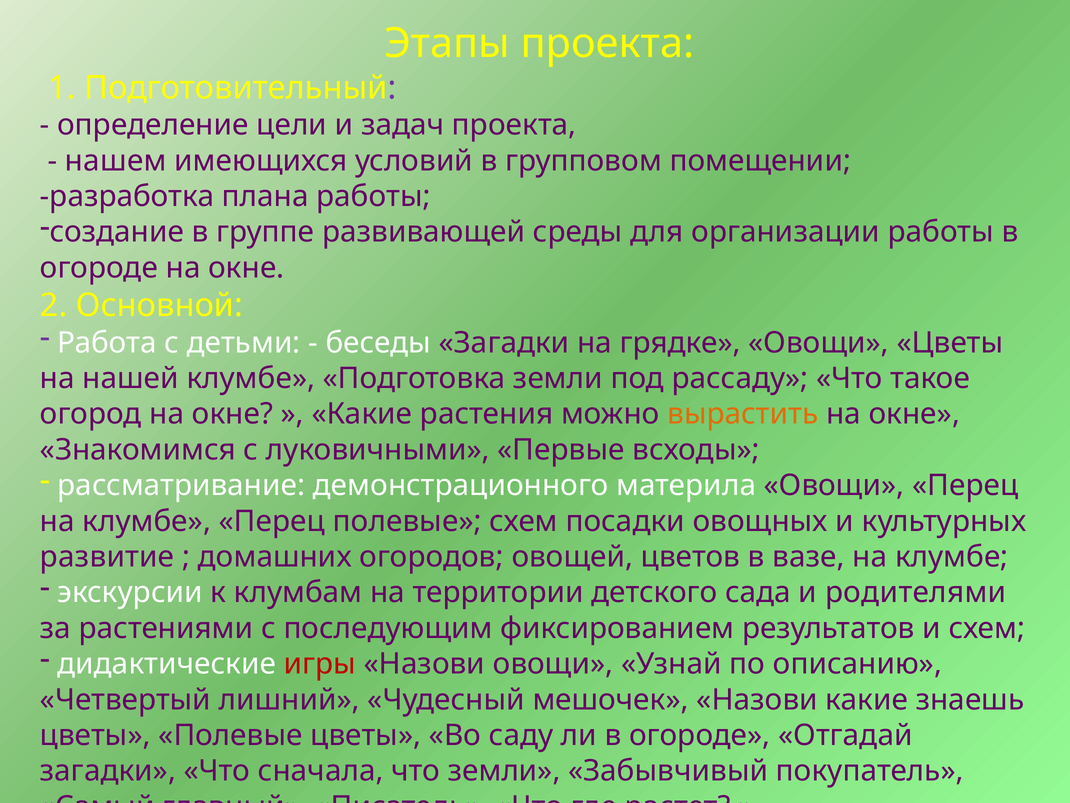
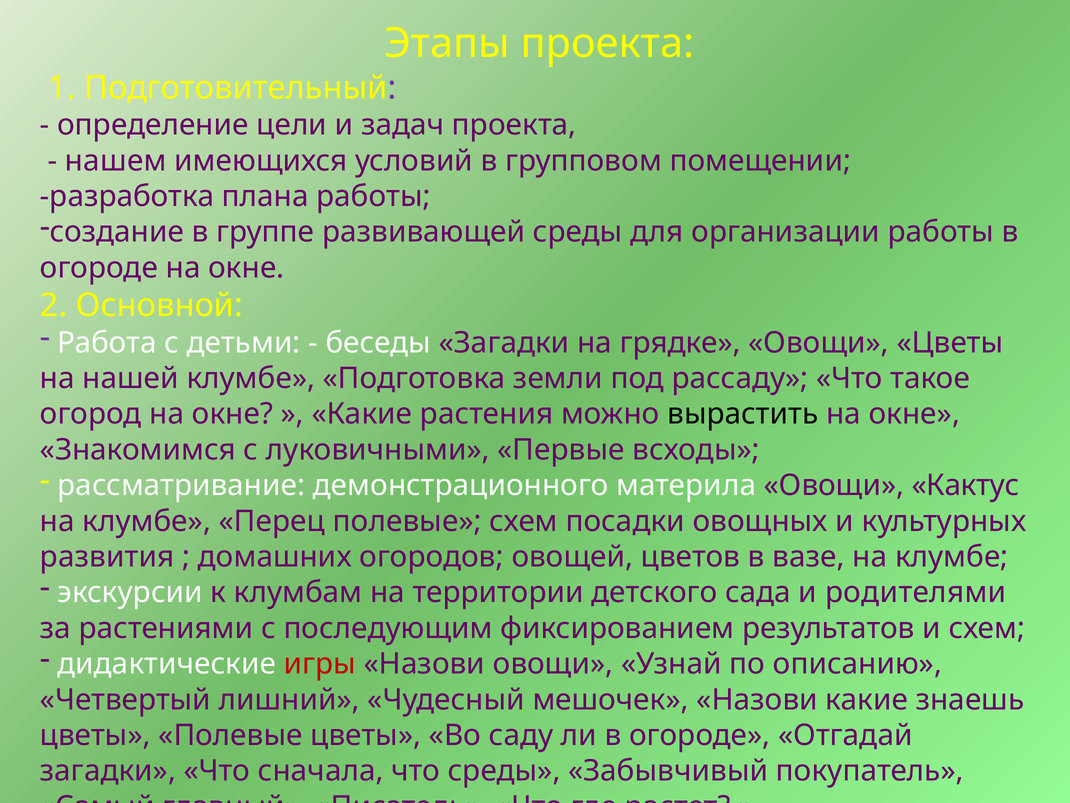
вырастить colour: orange -> black (743, 414)
Овощи Перец: Перец -> Кактус (965, 485)
развитие: развитие -> развития (107, 557)
что земли: земли -> среды (504, 771)
